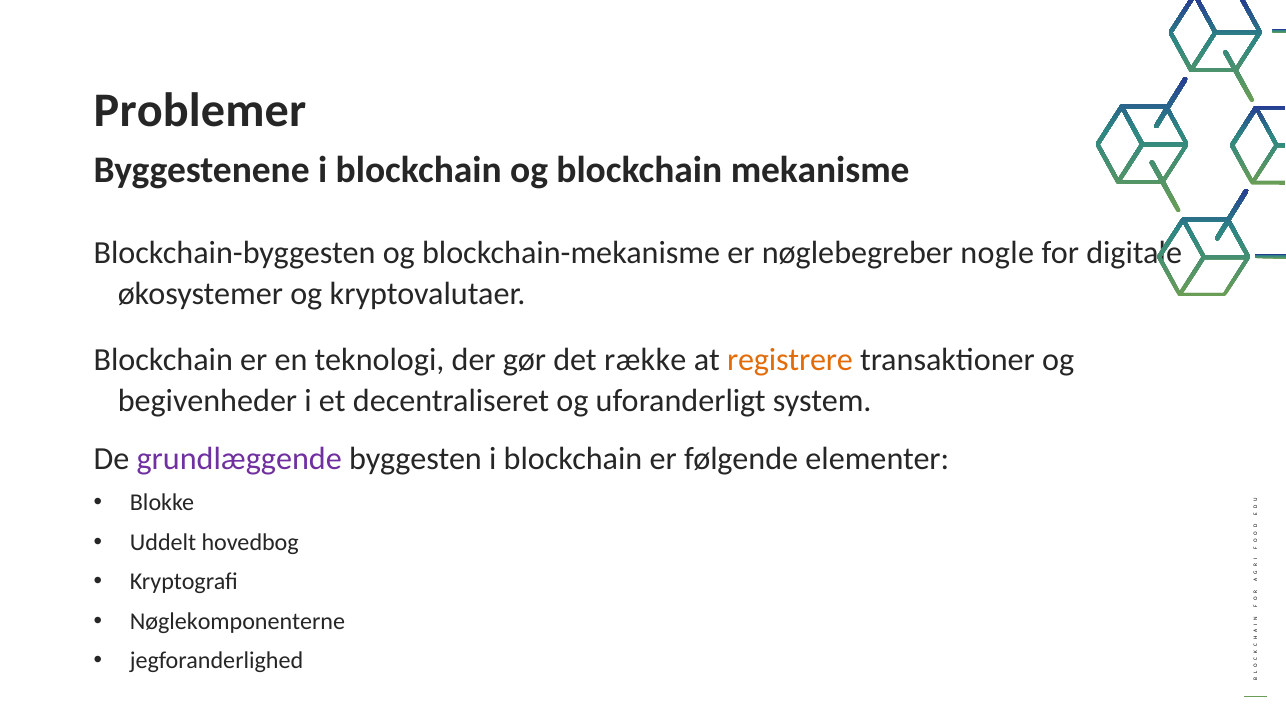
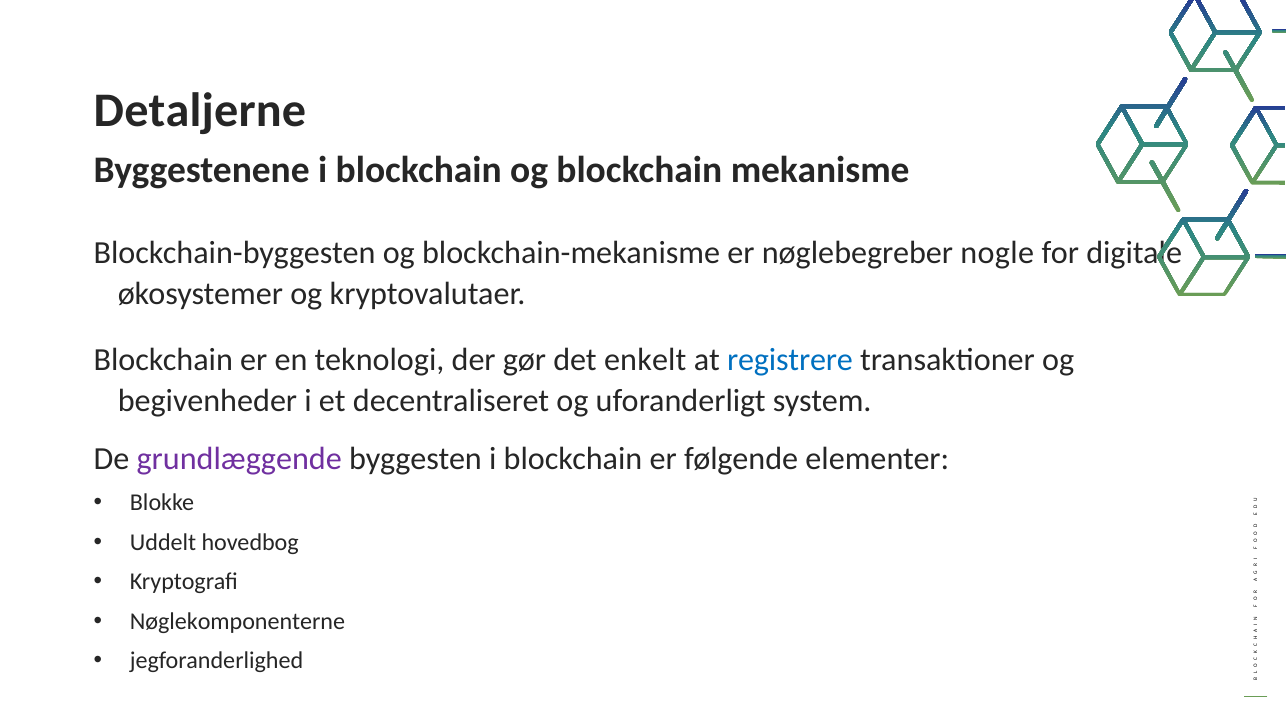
Problemer: Problemer -> Detaljerne (200, 111)
række: række -> enkelt (645, 360)
registrere colour: orange -> blue (790, 360)
